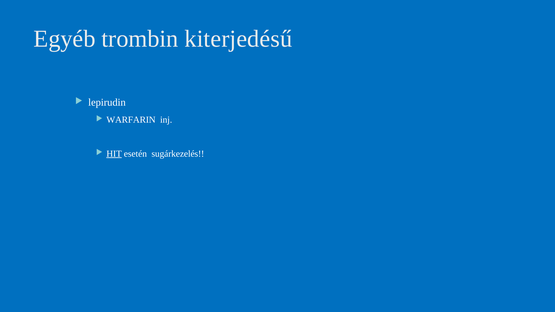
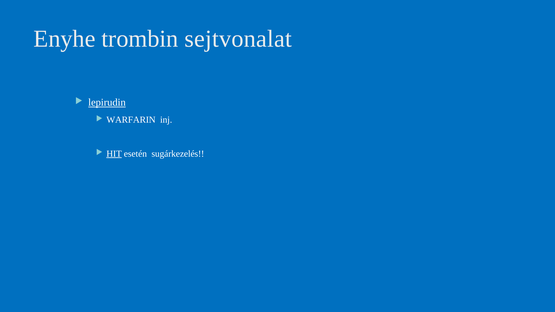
Egyéb: Egyéb -> Enyhe (65, 39)
kiterjedésű: kiterjedésű -> sejtvonalat (238, 39)
lepirudin underline: none -> present (107, 103)
